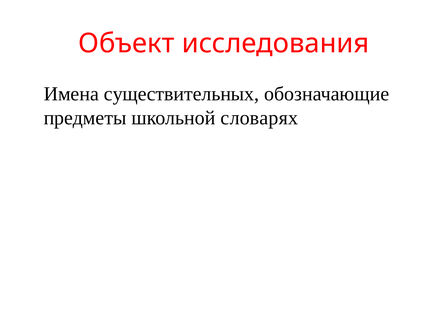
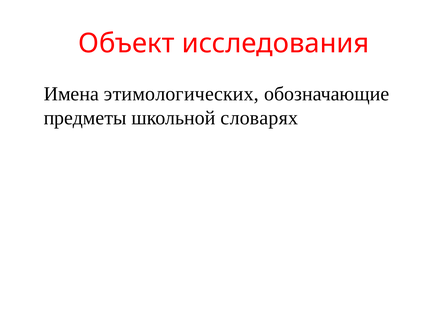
существительных: существительных -> этимологических (181, 94)
